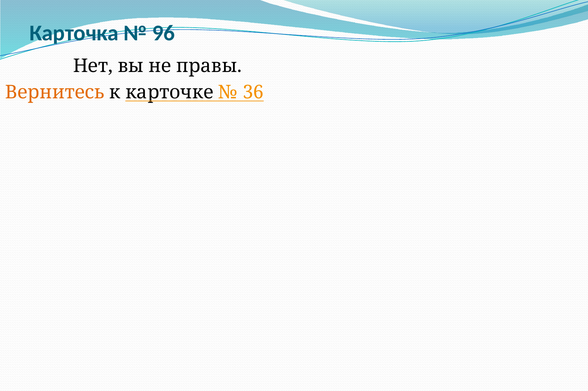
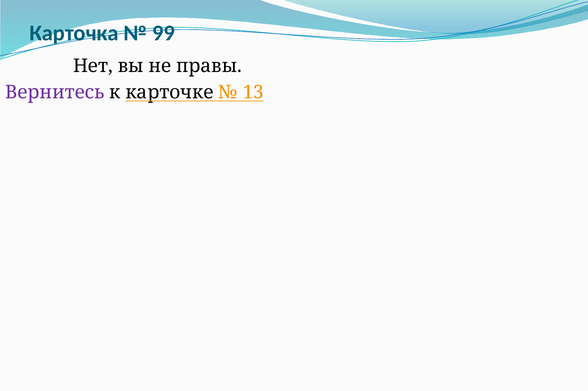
96: 96 -> 99 (164, 33)
Вернитесь colour: orange -> purple (55, 93)
36: 36 -> 13 (253, 93)
